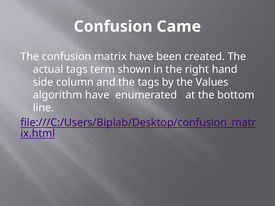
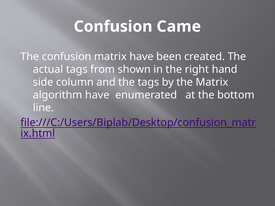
term: term -> from (103, 69)
the Values: Values -> Matrix (212, 82)
